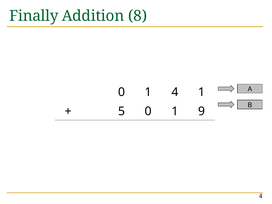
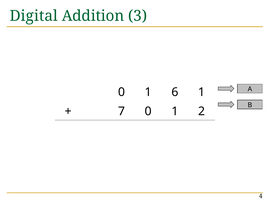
Finally: Finally -> Digital (34, 16)
8: 8 -> 3 (138, 16)
1 4: 4 -> 6 (175, 92)
5: 5 -> 7 (122, 111)
9: 9 -> 2 (202, 111)
